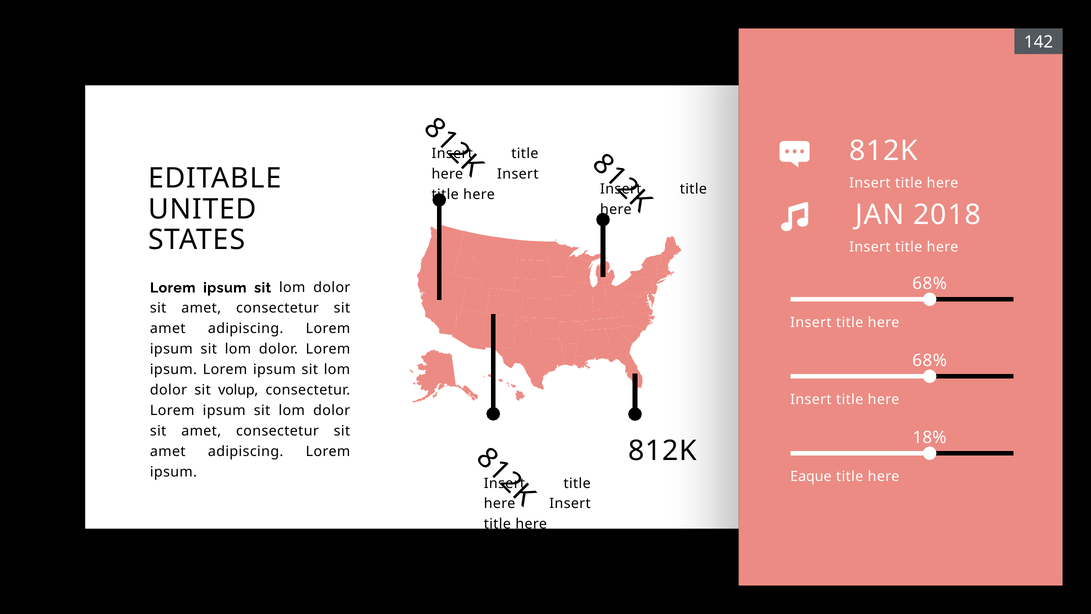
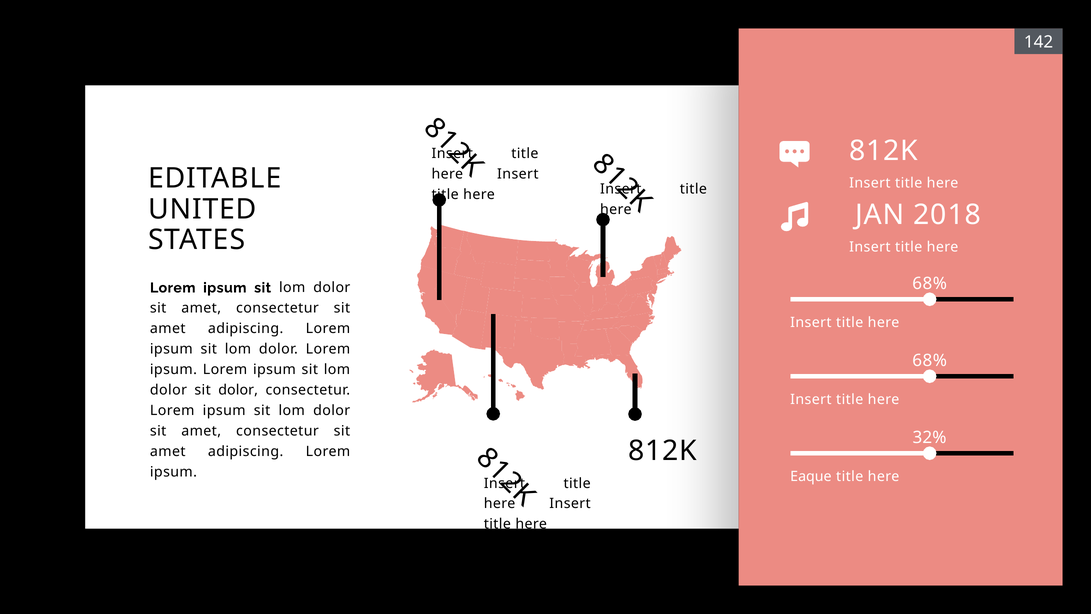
sit volup: volup -> dolor (238, 390)
18%: 18% -> 32% (930, 437)
